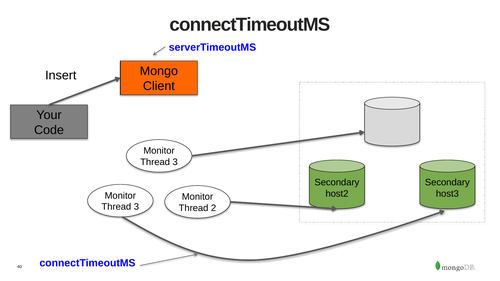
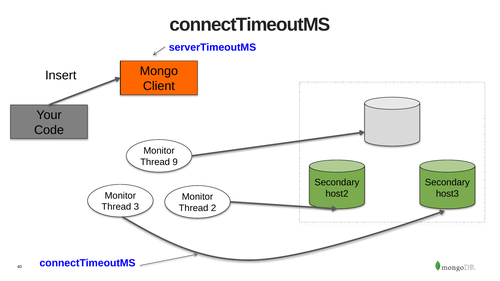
3: 3 -> 9 (175, 162)
